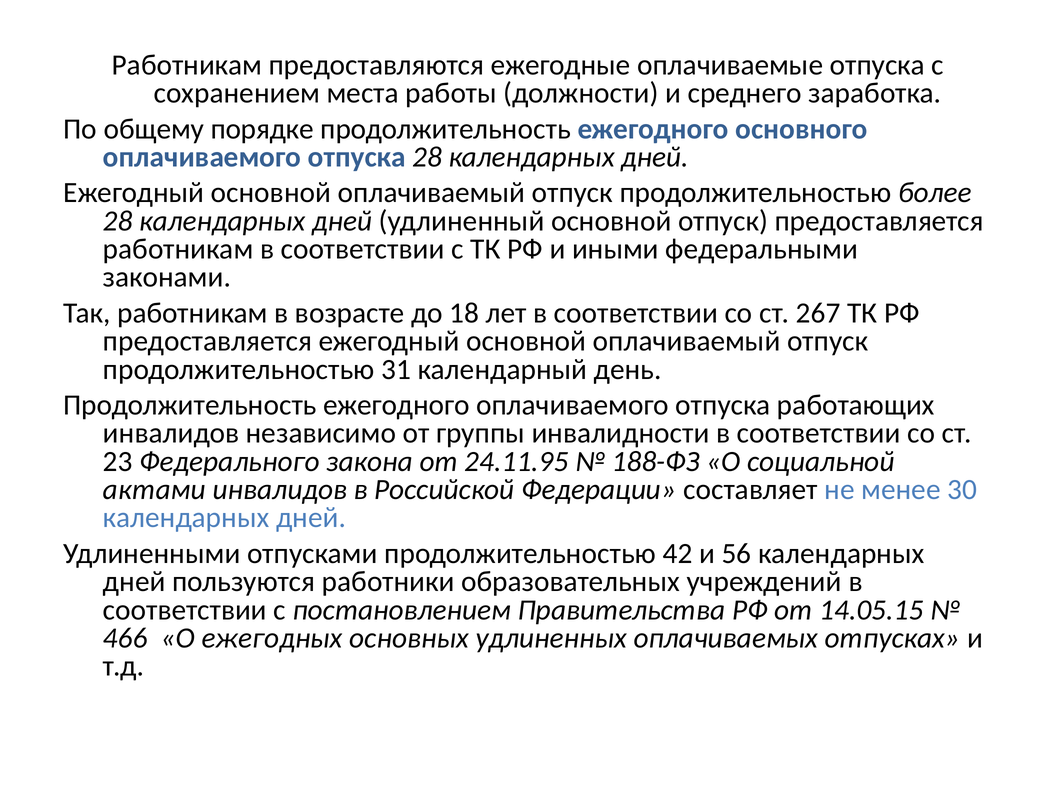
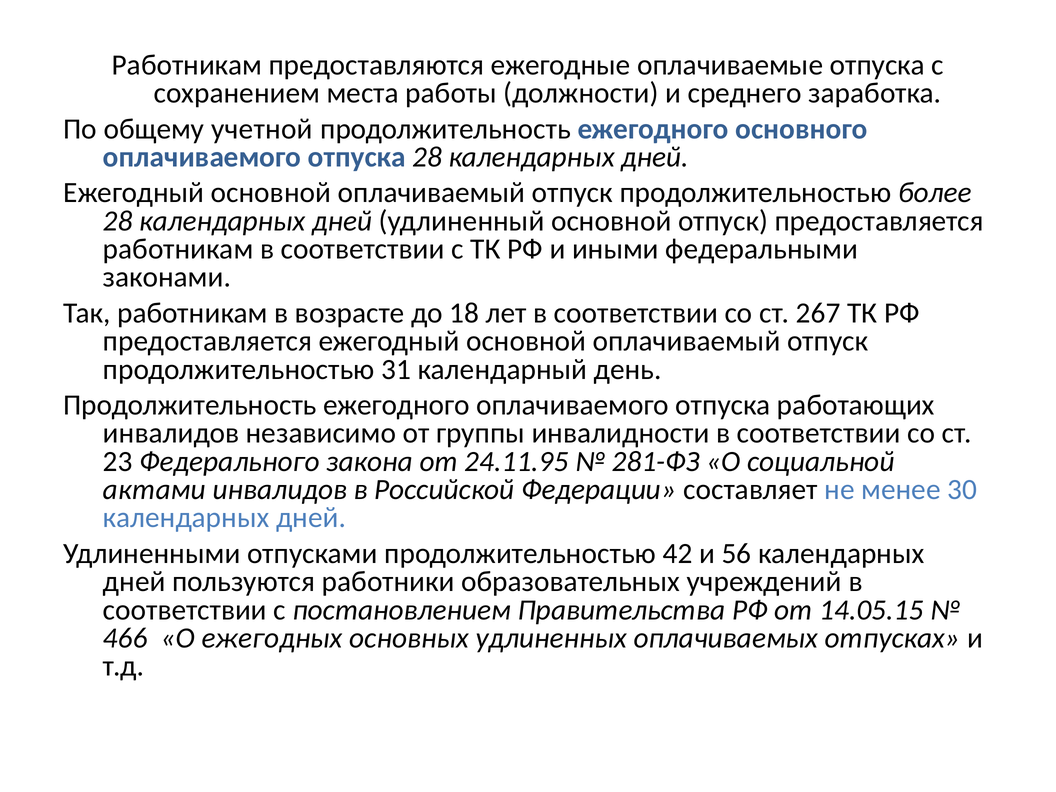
порядке: порядке -> учетной (262, 129)
188-ФЗ: 188-ФЗ -> 281-ФЗ (656, 461)
